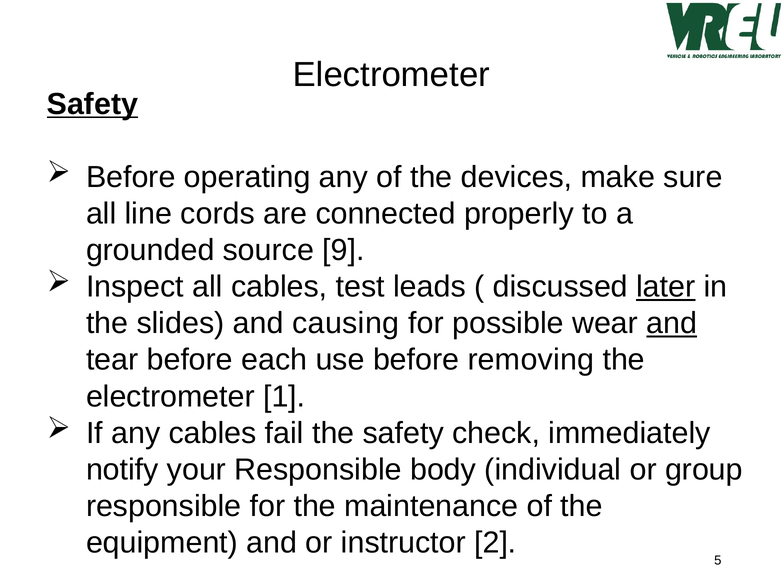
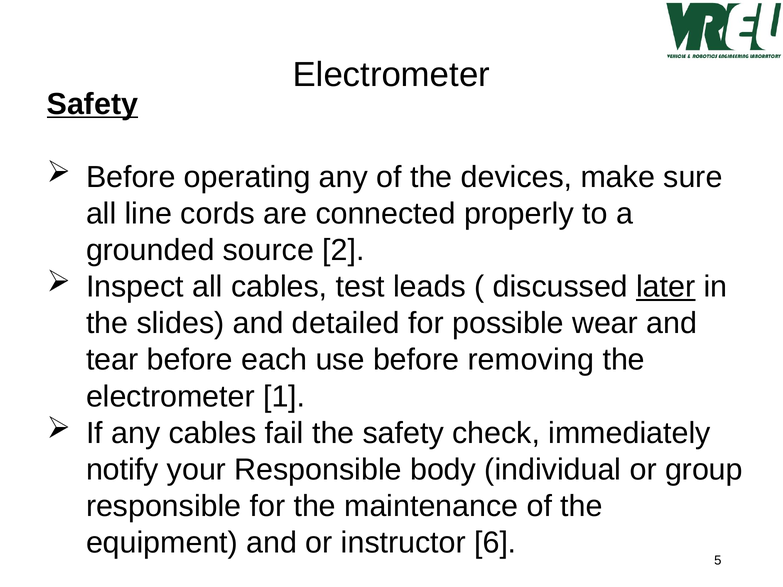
9: 9 -> 2 (343, 250)
causing: causing -> detailed (346, 324)
and underline: present -> none (672, 324)
2: 2 -> 6 (495, 543)
